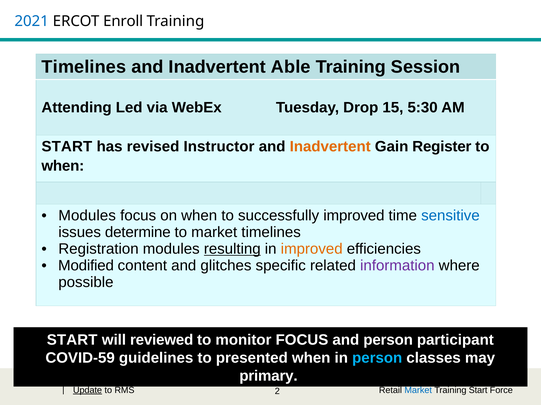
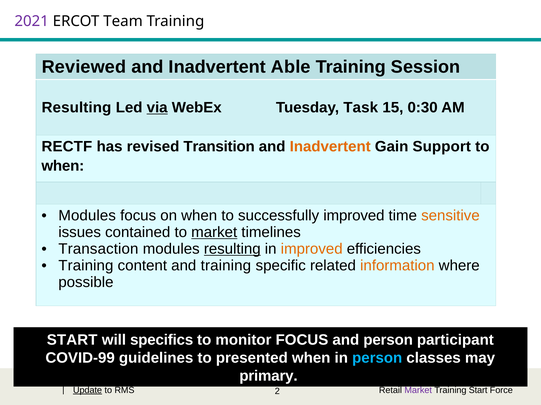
2021 colour: blue -> purple (32, 21)
Enroll: Enroll -> Team (123, 21)
Timelines: Timelines -> Reviewed (84, 67)
Attending: Attending -> Resulting (76, 108)
via underline: none -> present (157, 108)
Drop: Drop -> Task (361, 108)
5:30: 5:30 -> 0:30 (423, 108)
START: START -> RECTF (67, 147)
Instructor: Instructor -> Transition (219, 147)
Register: Register -> Support (442, 147)
sensitive colour: blue -> orange (450, 216)
determine: determine -> contained (138, 233)
market underline: none -> present (214, 233)
Registration: Registration -> Transaction (98, 249)
Modified: Modified -> Training (86, 266)
and glitches: glitches -> training (226, 266)
information colour: purple -> orange (397, 266)
reviewed: reviewed -> specifics (162, 341)
COVID-59: COVID-59 -> COVID-99 (80, 359)
Market colour: blue -> purple (418, 391)
